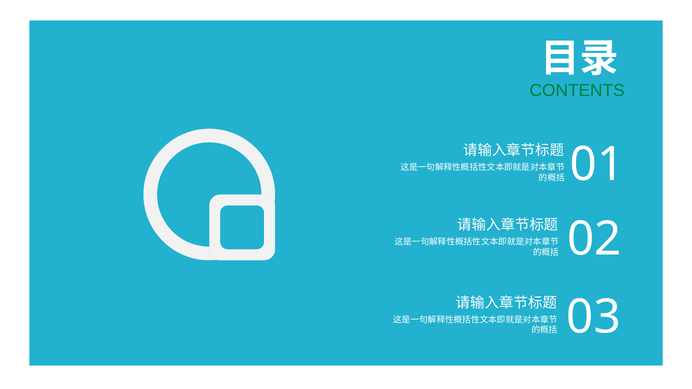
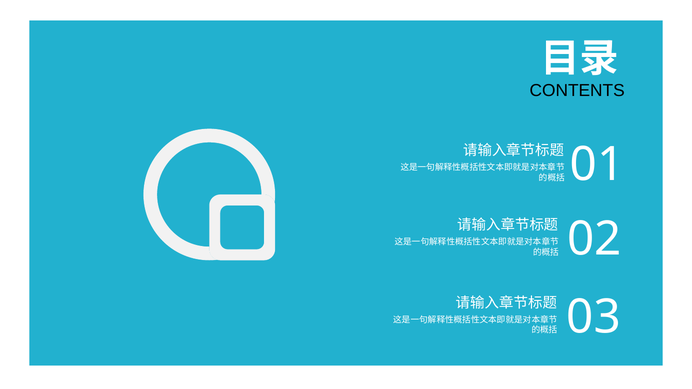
CONTENTS colour: green -> black (577, 91)
